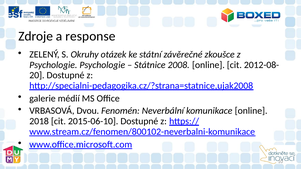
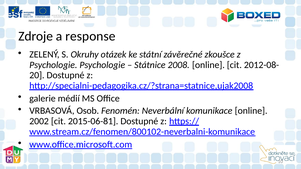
Dvou: Dvou -> Osob (88, 111)
2018: 2018 -> 2002 (39, 121)
2015-06-10: 2015-06-10 -> 2015-06-81 (93, 121)
